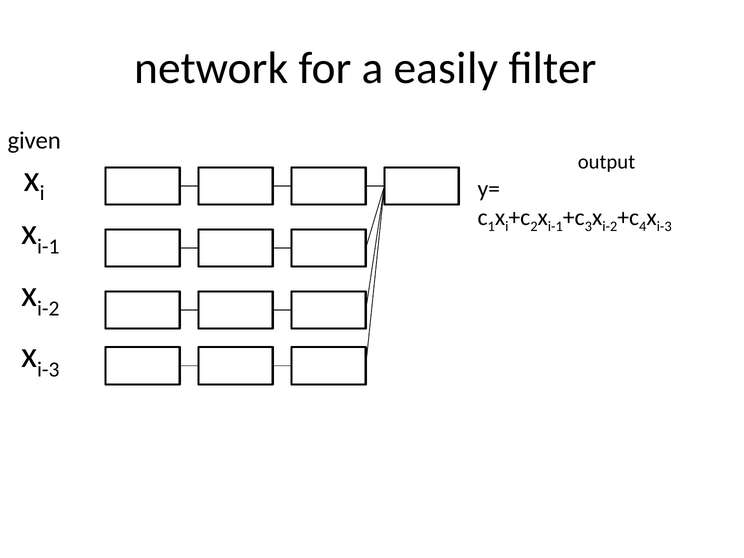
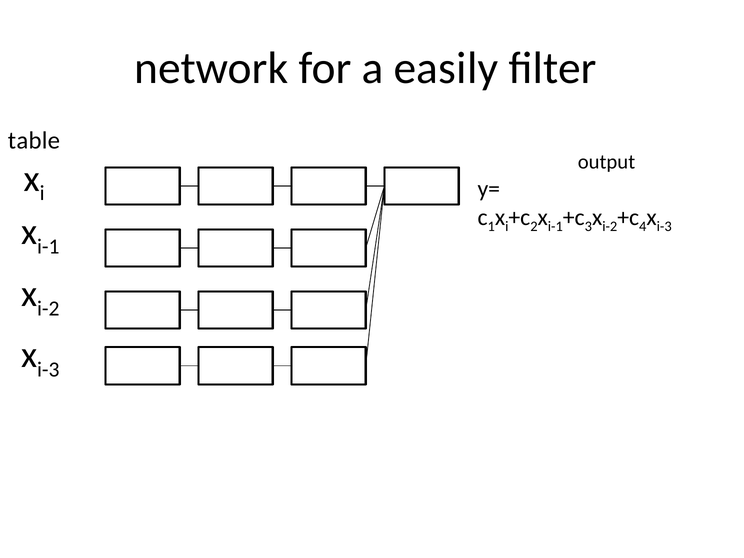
given: given -> table (34, 141)
